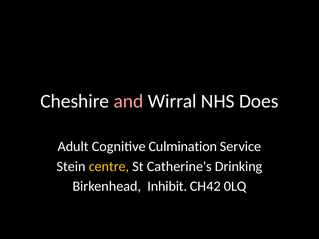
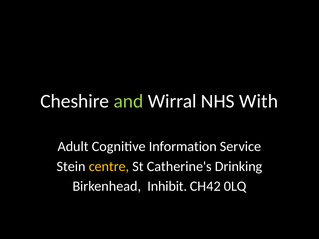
and colour: pink -> light green (128, 101)
Does: Does -> With (259, 101)
Culmination: Culmination -> Information (183, 147)
